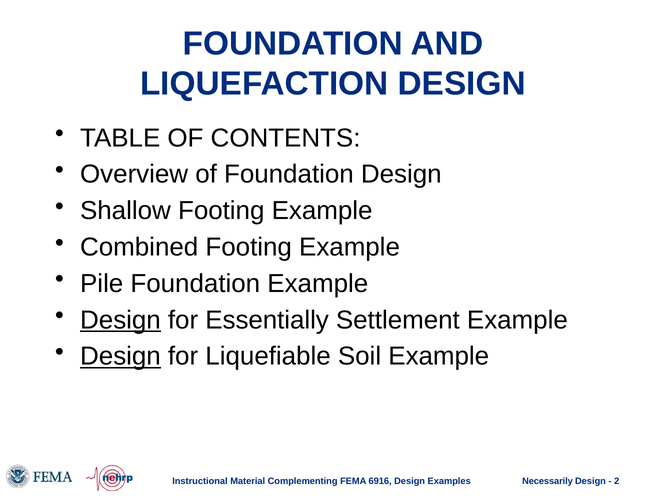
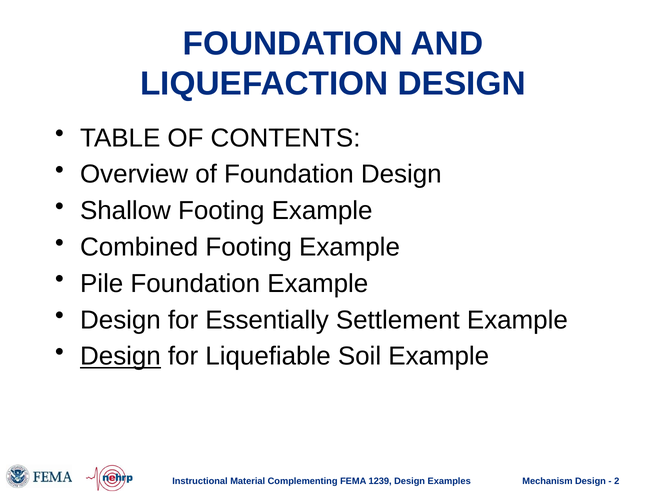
Design underline: present -> none (120, 320)
6916: 6916 -> 1239 (380, 481)
Necessarily: Necessarily -> Mechanism (547, 481)
